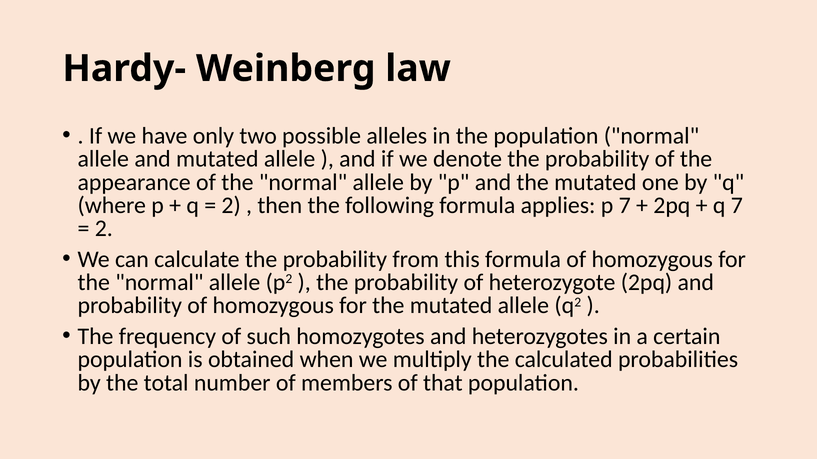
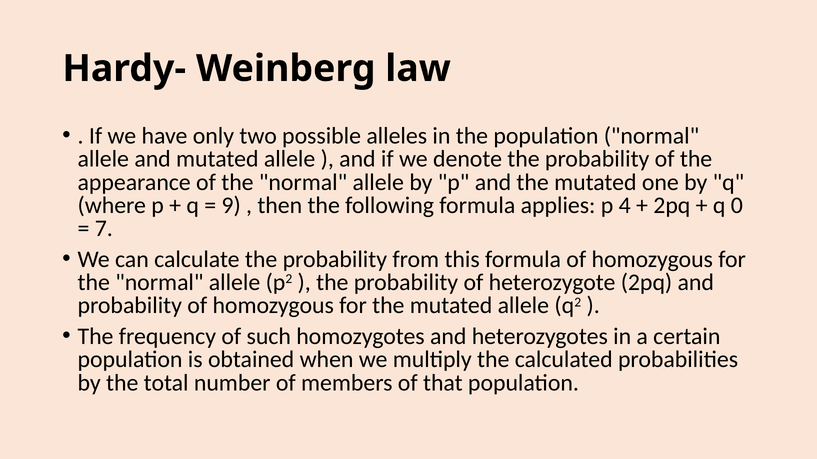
2: 2 -> 9 (231, 206)
p 7: 7 -> 4 (625, 206)
q 7: 7 -> 0 (737, 206)
2: 2 -> 7 (104, 229)
